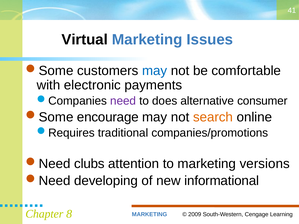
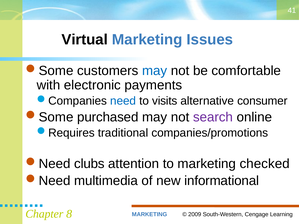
need colour: purple -> blue (123, 101)
does: does -> visits (165, 101)
encourage: encourage -> purchased (108, 117)
search colour: orange -> purple (213, 117)
versions: versions -> checked (265, 164)
developing: developing -> multimedia (106, 181)
